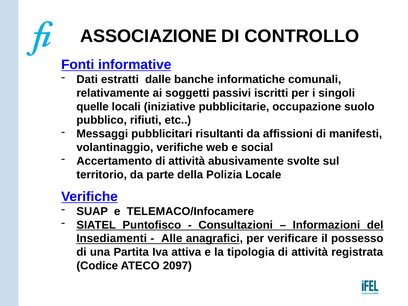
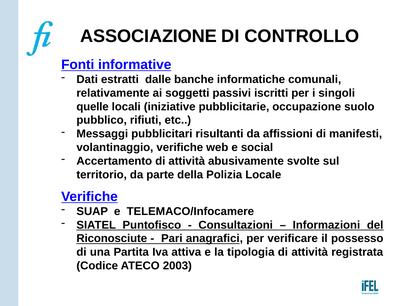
Insediamenti: Insediamenti -> Riconosciute (112, 239)
Alle: Alle -> Pari (172, 239)
2097: 2097 -> 2003 (177, 266)
